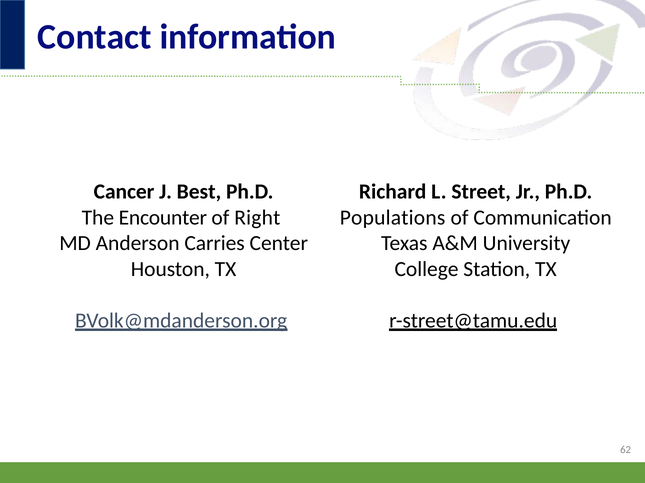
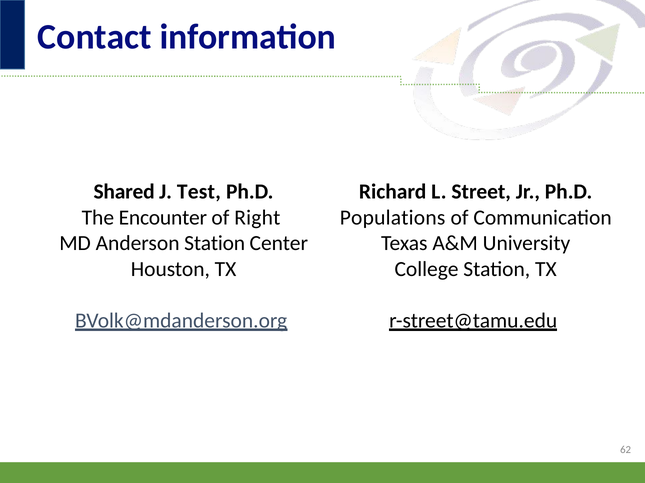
Cancer: Cancer -> Shared (124, 192)
Best: Best -> Test (199, 192)
Anderson Carries: Carries -> Station (215, 244)
